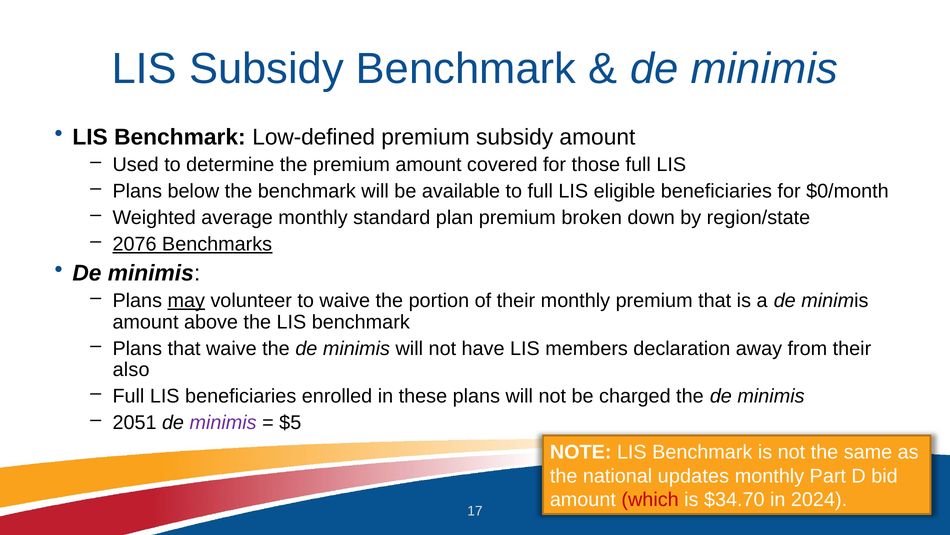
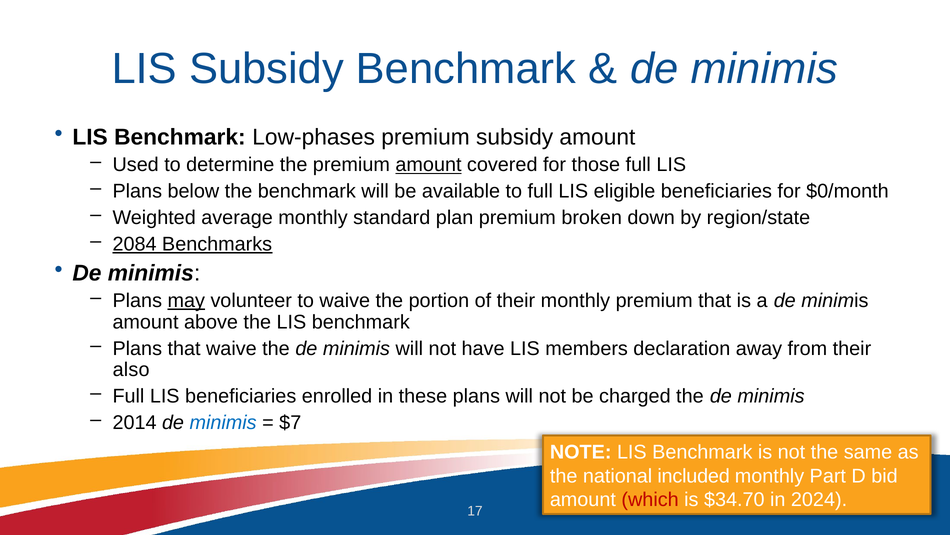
Low-defined: Low-defined -> Low-phases (314, 137)
amount underline: none -> present (428, 165)
2076: 2076 -> 2084 (135, 244)
2051: 2051 -> 2014 (135, 422)
minimis colour: purple -> blue (223, 422)
$5: $5 -> $7 (290, 422)
updates: updates -> included (694, 475)
